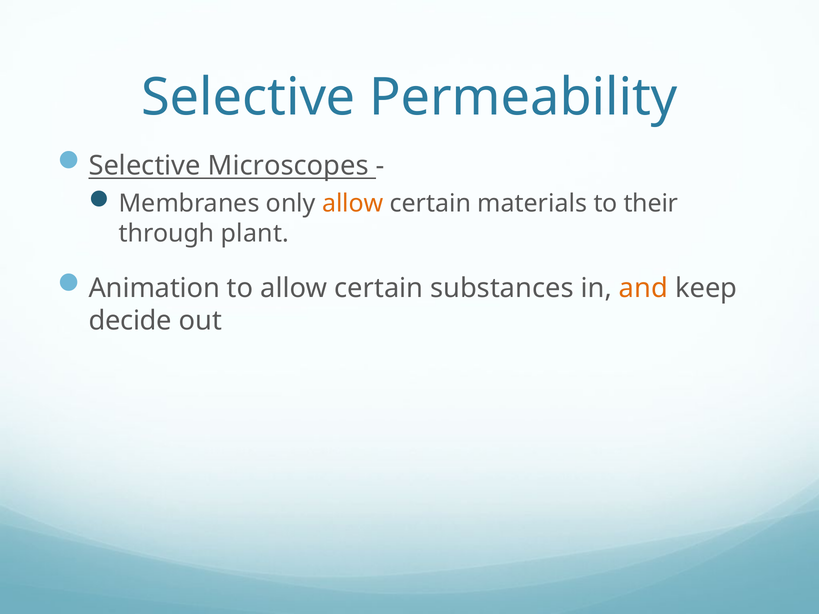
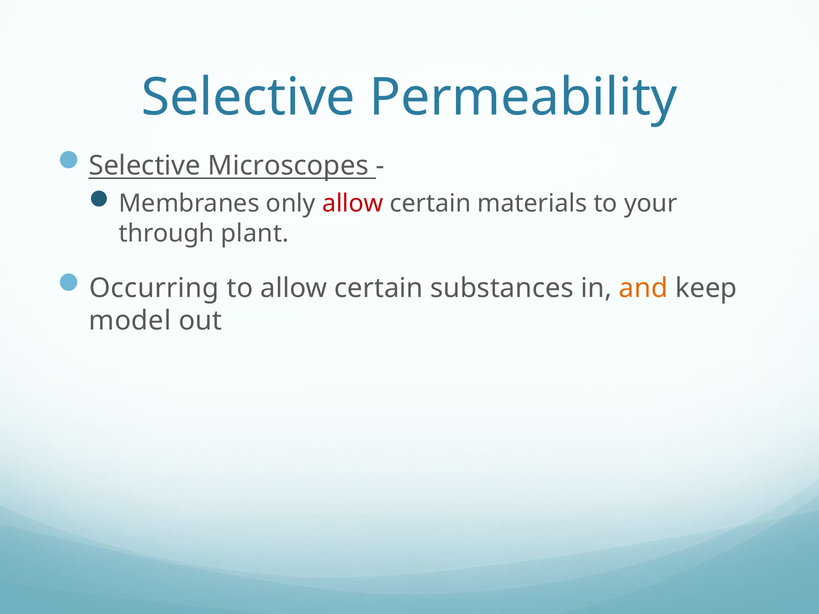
allow colour: orange -> red (353, 204)
their: their -> your (651, 204)
Animation: Animation -> Occurring (154, 288)
decide: decide -> model (130, 321)
